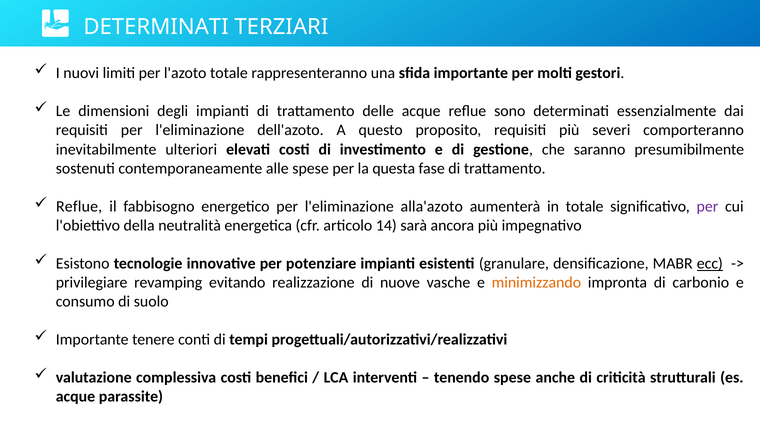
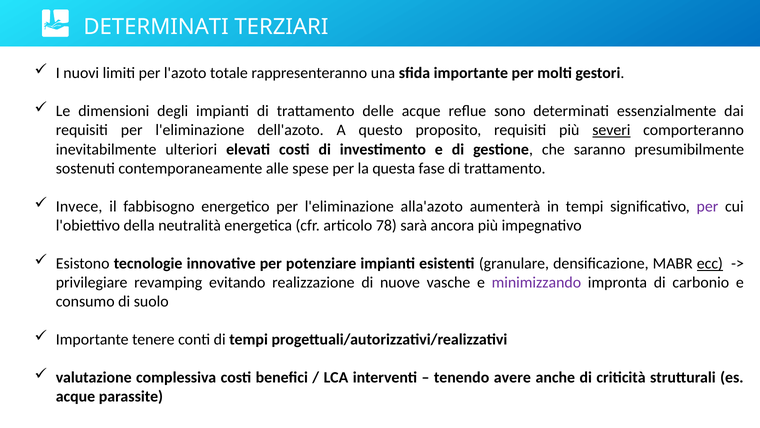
severi underline: none -> present (611, 130)
Reflue: Reflue -> Invece (79, 206)
in totale: totale -> tempi (585, 206)
14: 14 -> 78 (386, 225)
minimizzando colour: orange -> purple (536, 282)
tenendo spese: spese -> avere (512, 377)
